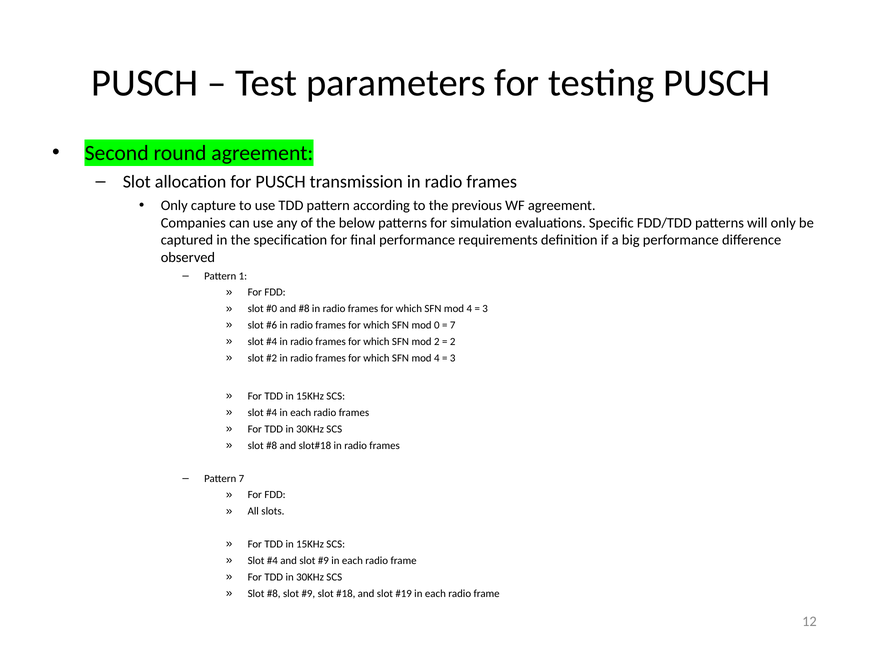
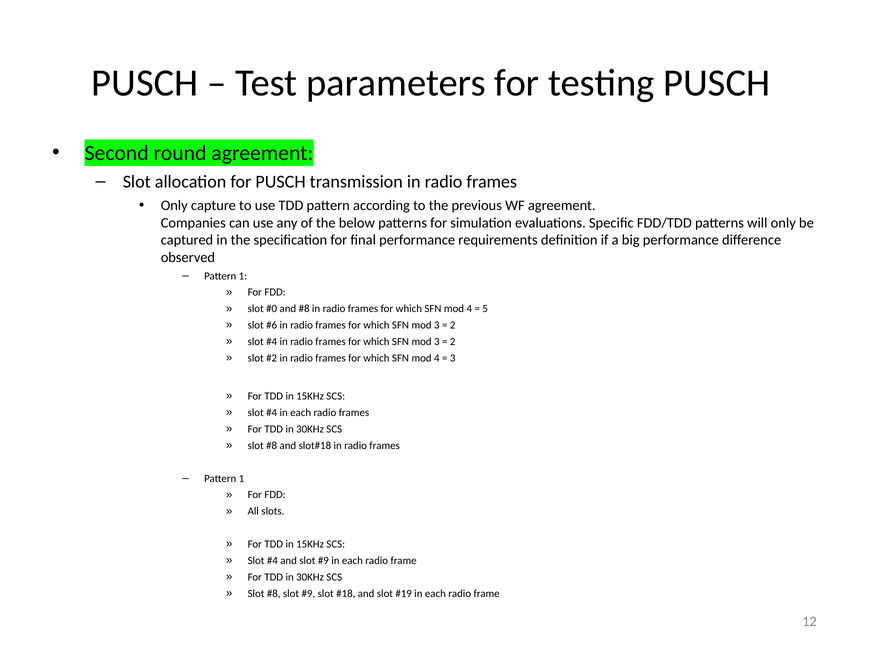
3: 3 -> 5 (485, 309)
0: 0 -> 3 (437, 326)
7: 7 -> 2 (453, 326)
2: 2 -> 3 (437, 342)
7: 7 -> 1 (241, 479)
